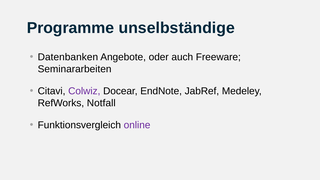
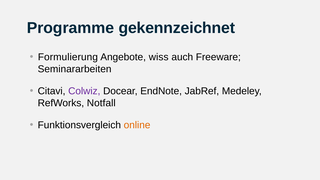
unselbständige: unselbständige -> gekennzeichnet (177, 28)
Datenbanken: Datenbanken -> Formulierung (68, 57)
oder: oder -> wiss (159, 57)
online colour: purple -> orange (137, 125)
